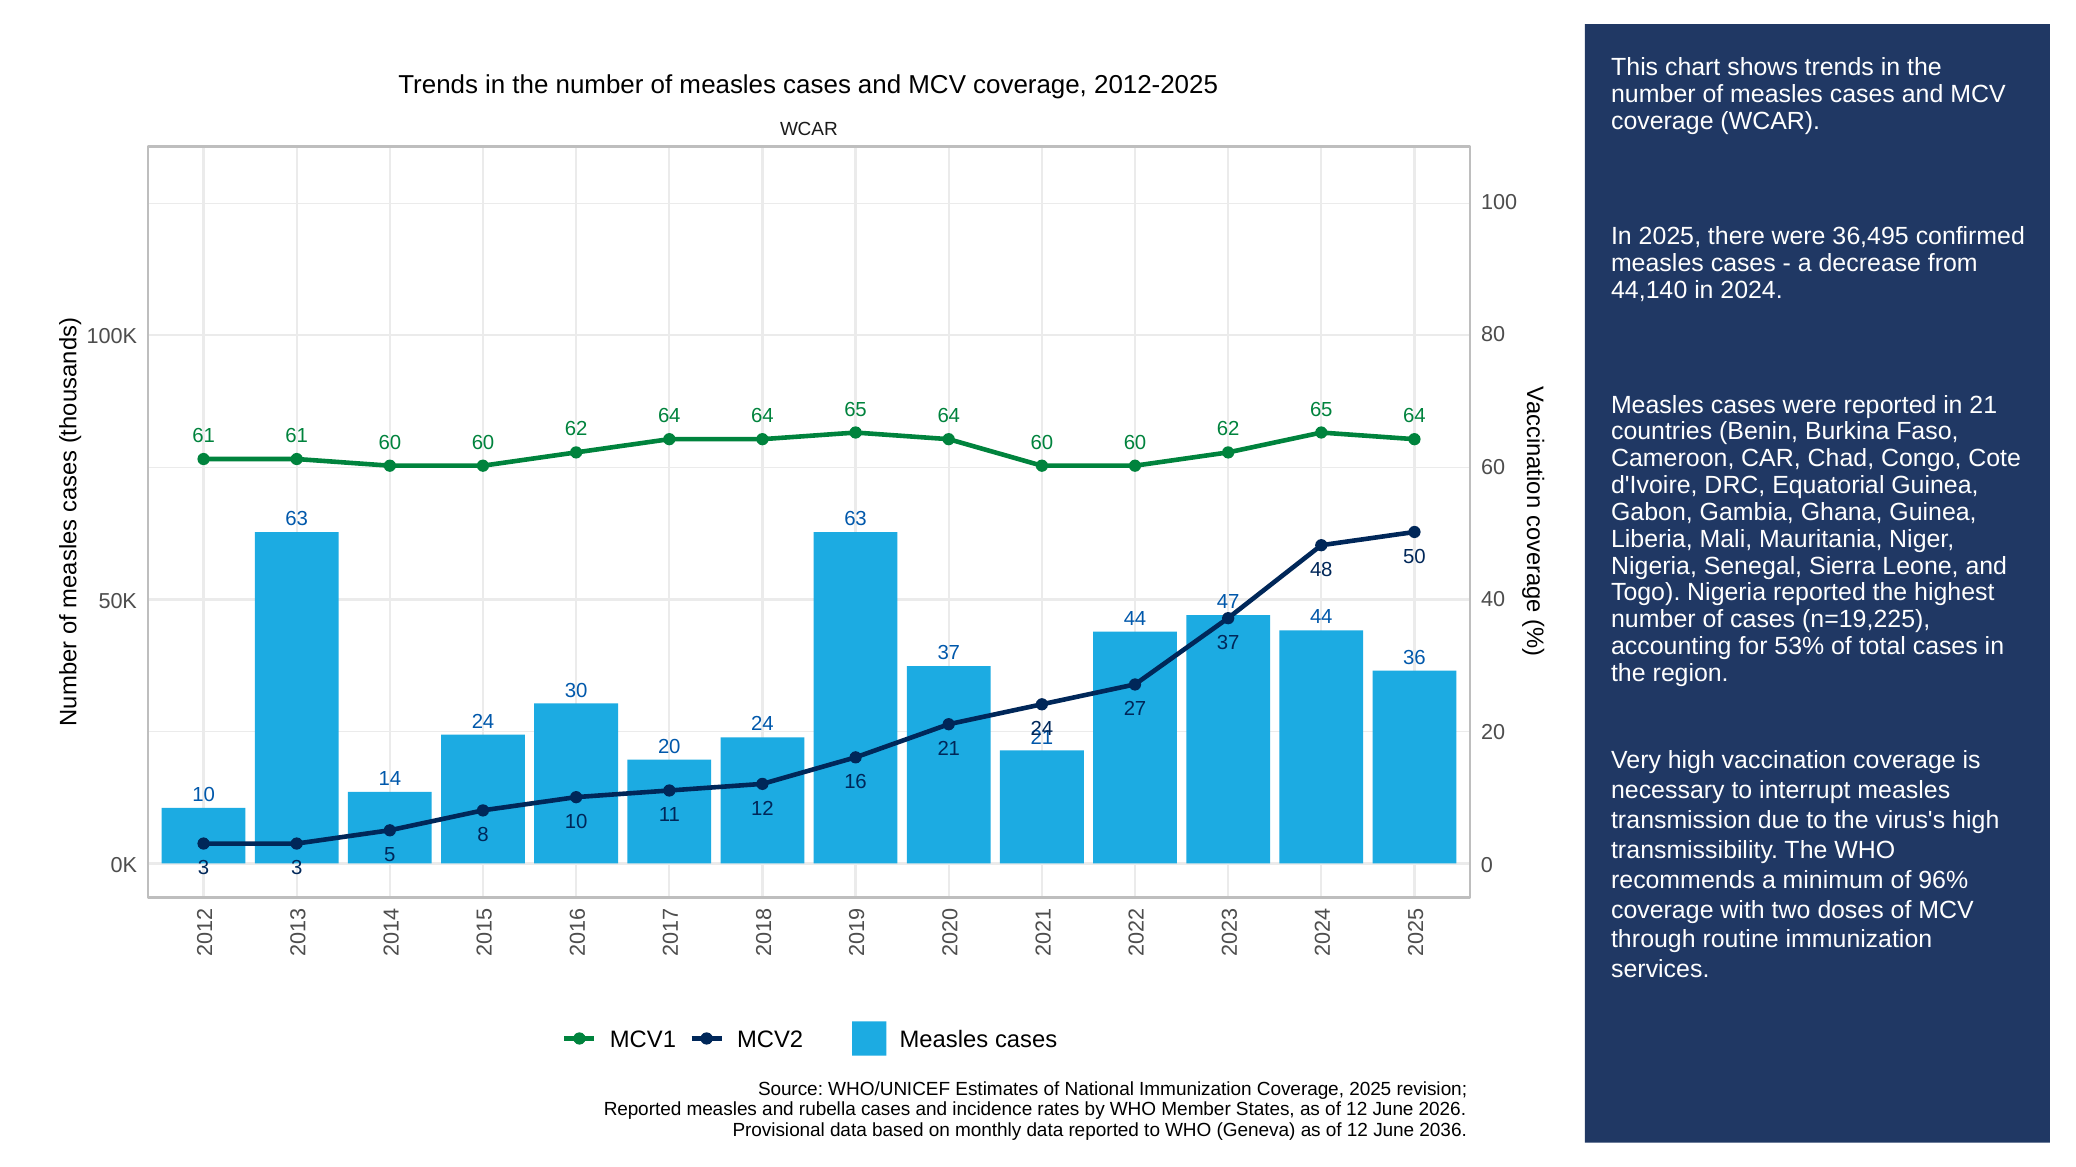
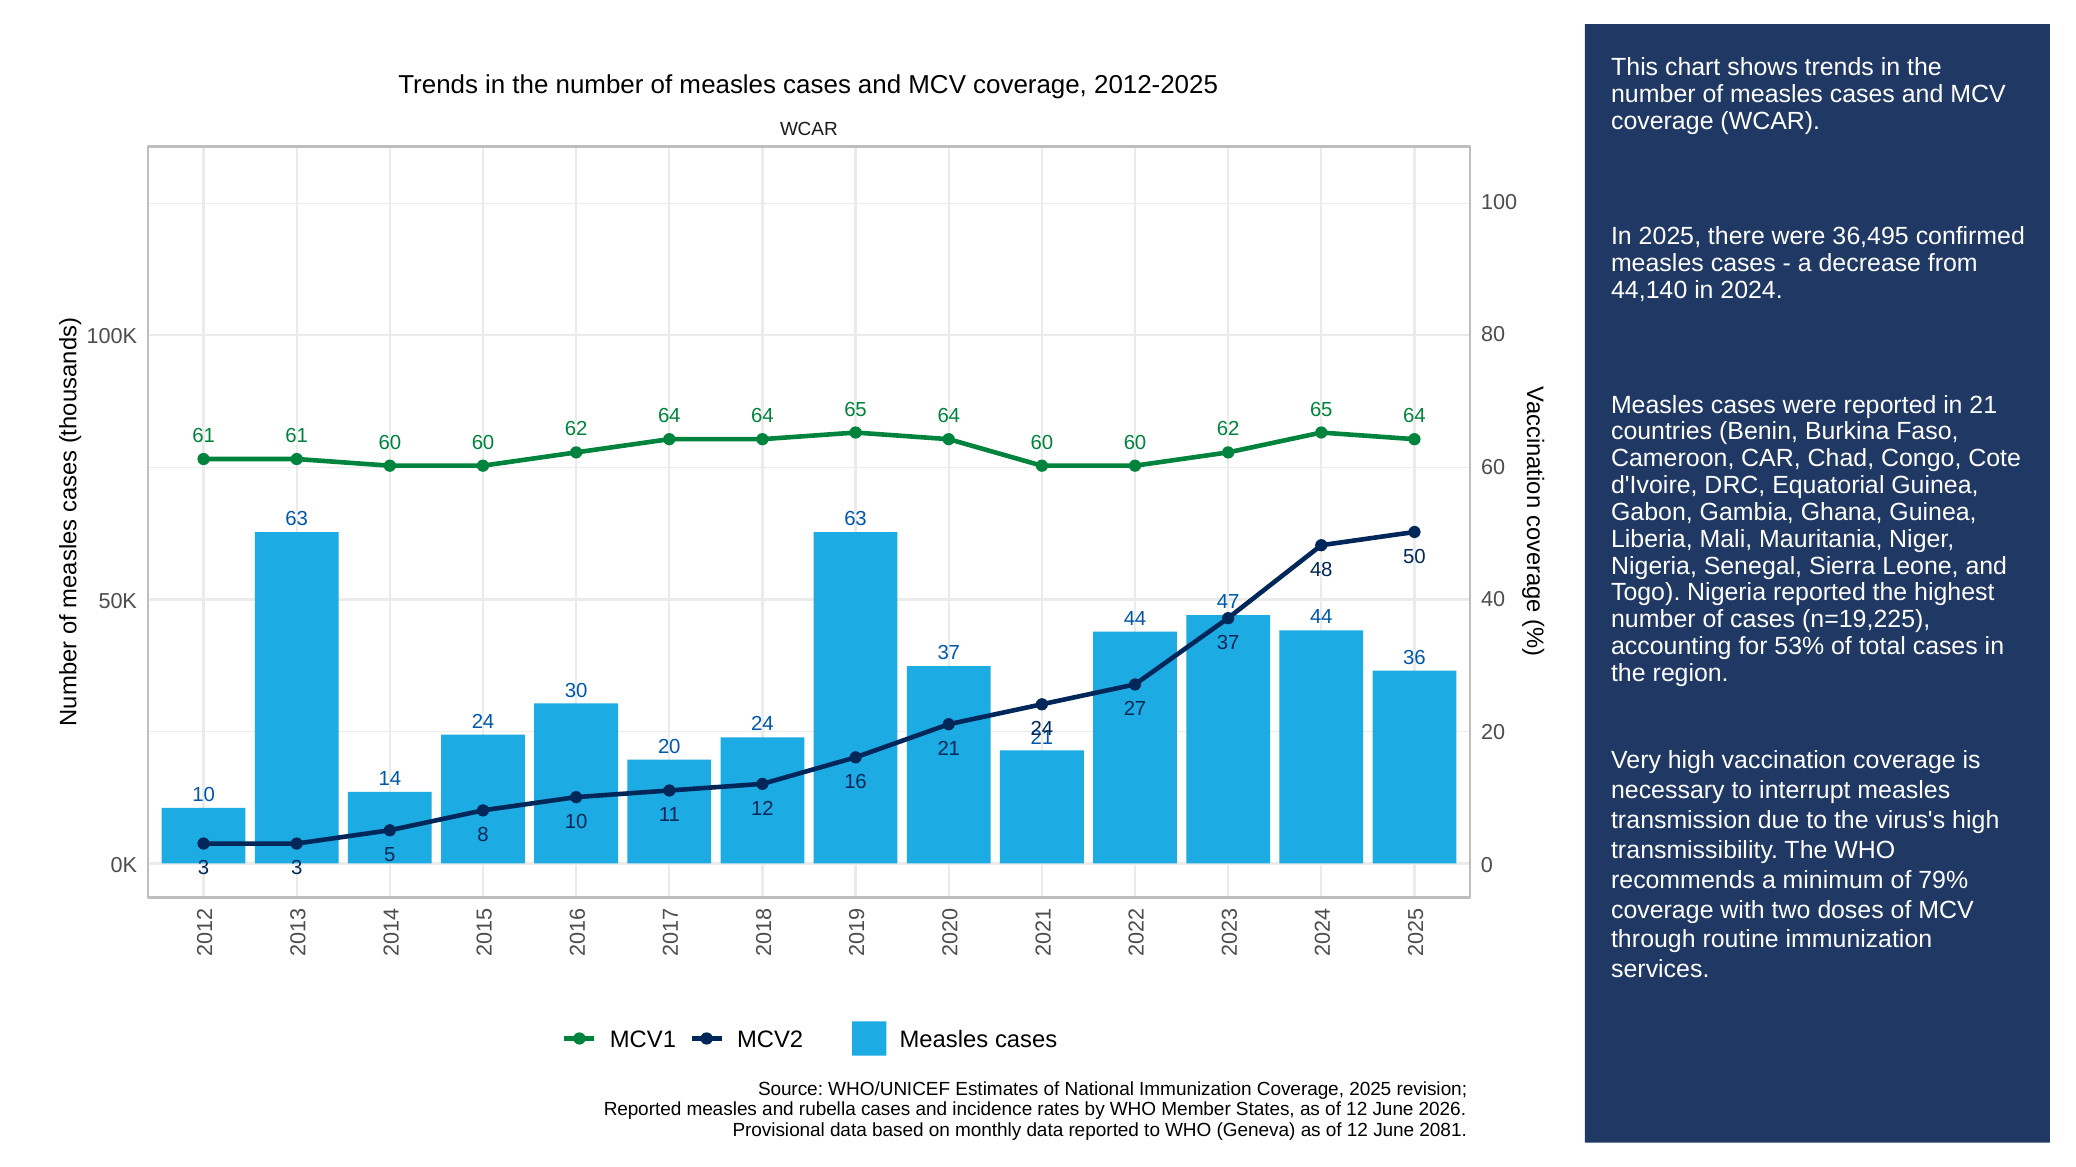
96%: 96% -> 79% (1943, 881)
2036: 2036 -> 2081 (1443, 1131)
